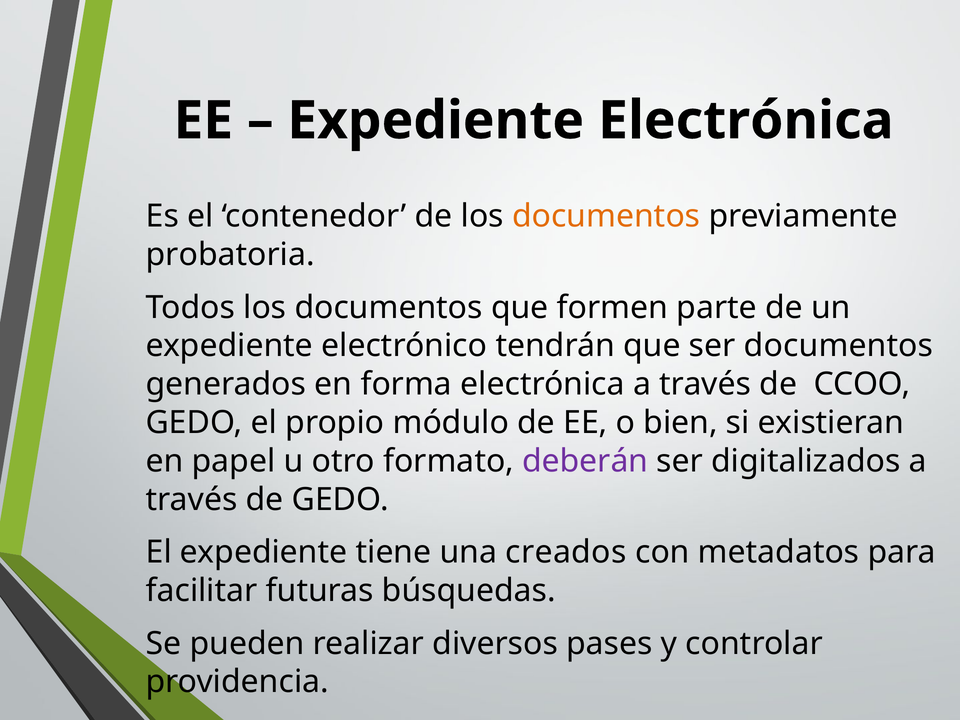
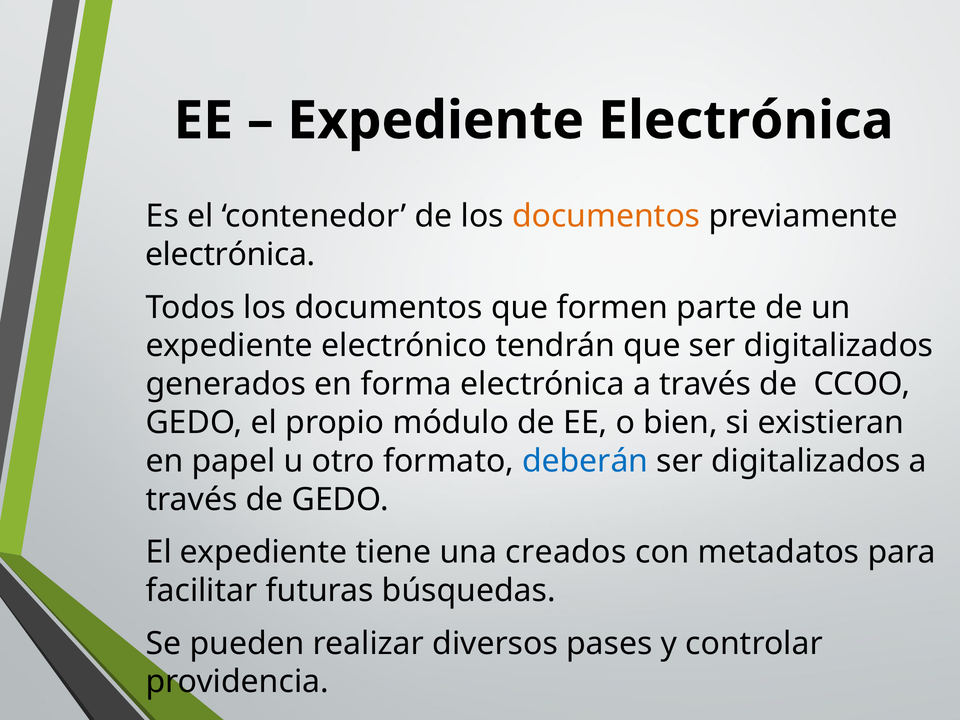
probatoria: probatoria -> electrónica (230, 255)
que ser documentos: documentos -> digitalizados (839, 346)
deberán colour: purple -> blue (585, 461)
